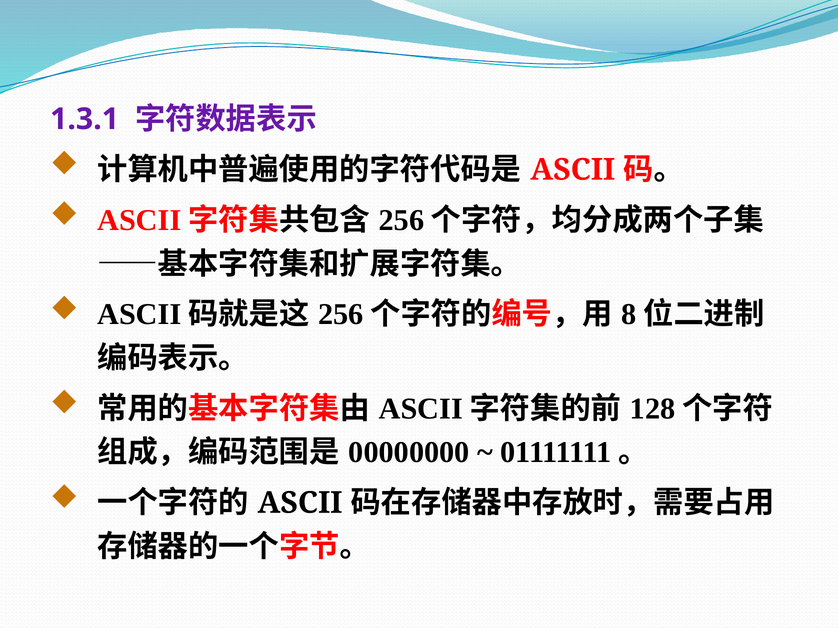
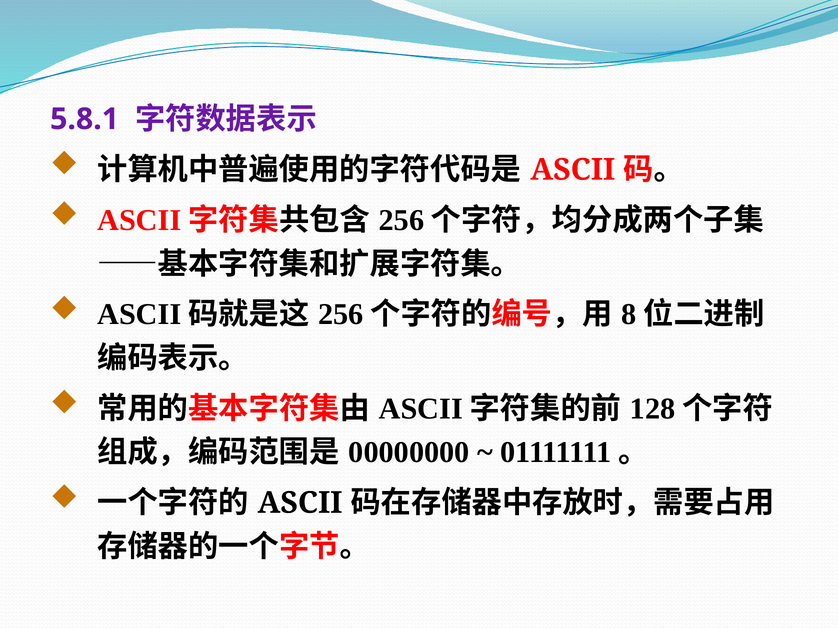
1.3.1: 1.3.1 -> 5.8.1 (85, 119)
